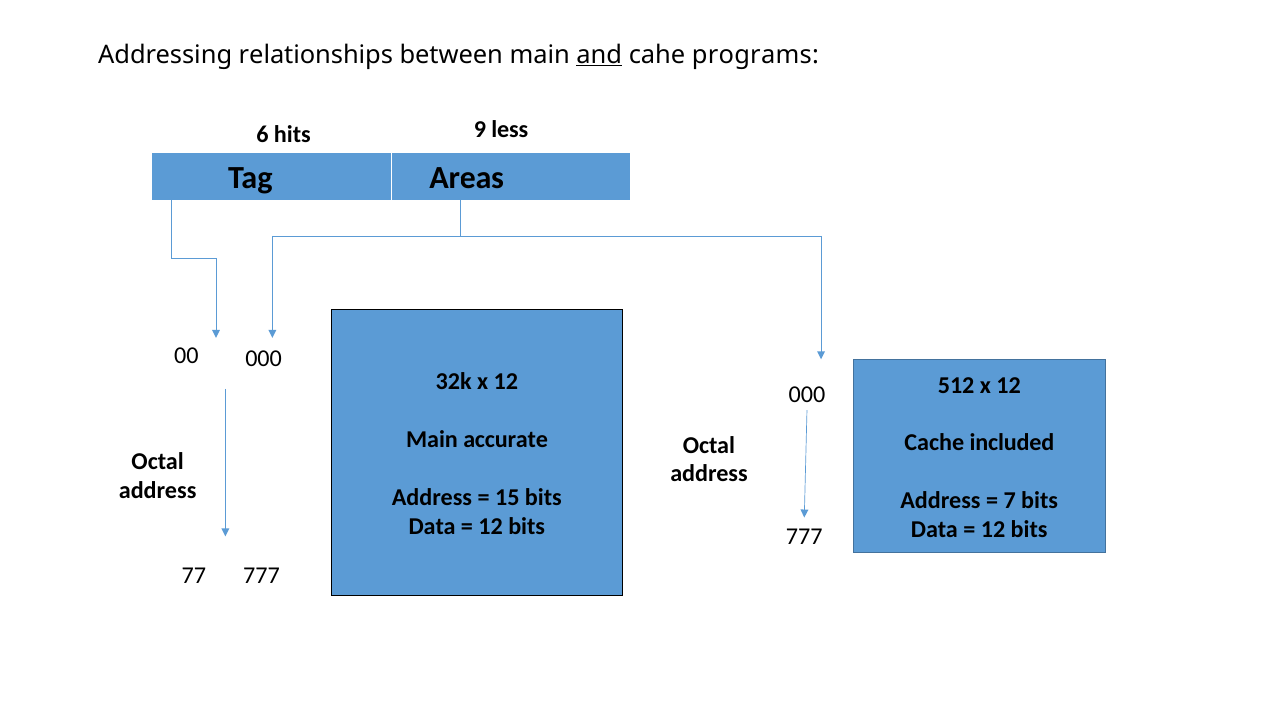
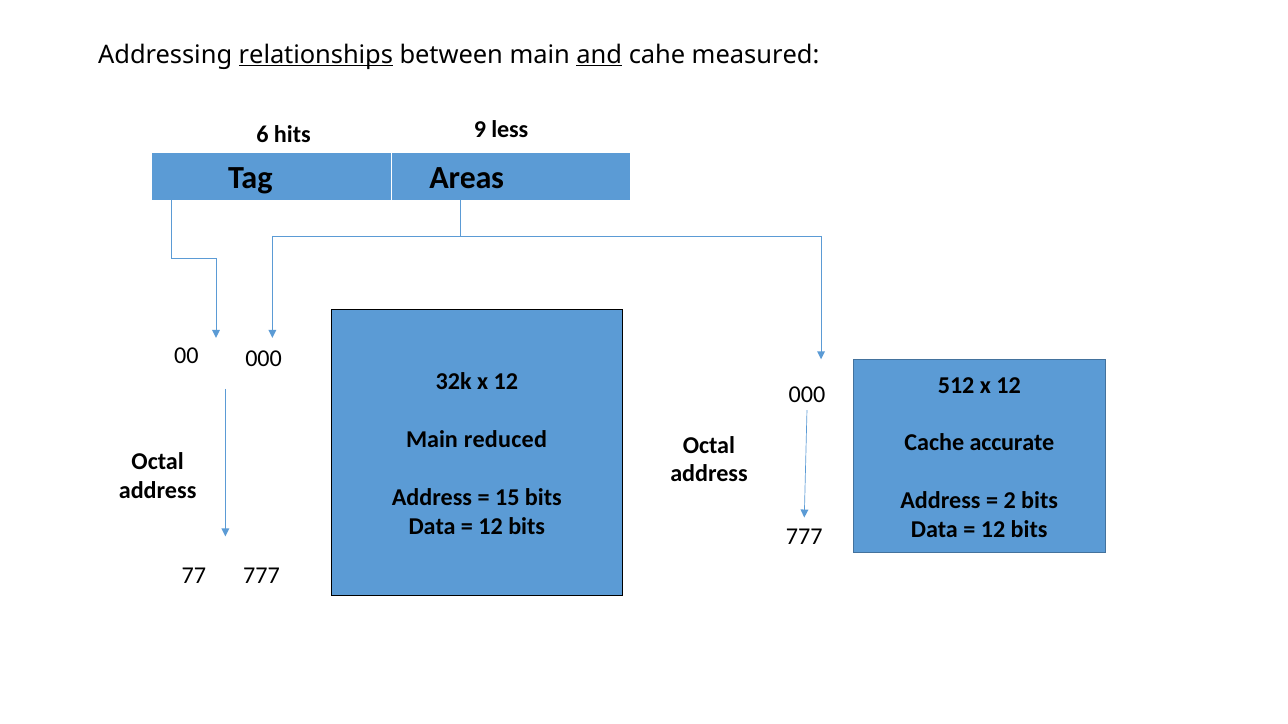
relationships underline: none -> present (316, 55)
programs: programs -> measured (756, 55)
accurate: accurate -> reduced (505, 440)
included: included -> accurate (1012, 443)
7: 7 -> 2 (1010, 501)
